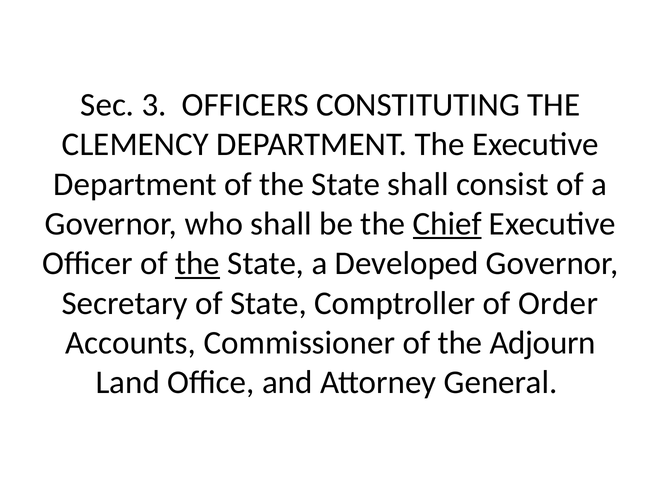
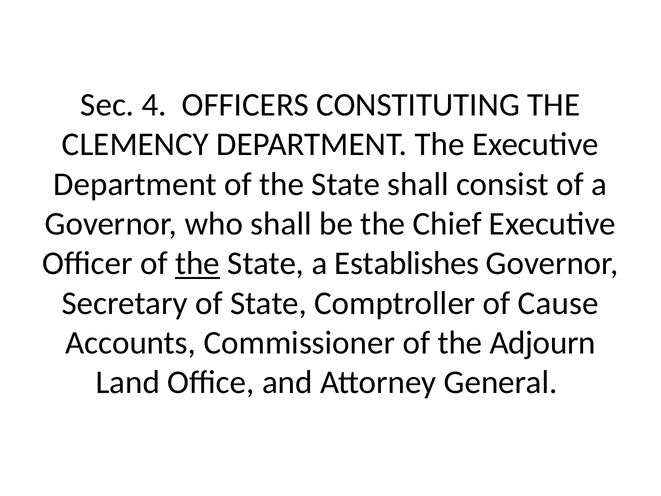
3: 3 -> 4 (154, 105)
Chief underline: present -> none (447, 224)
Developed: Developed -> Establishes (407, 263)
Order: Order -> Cause (558, 303)
